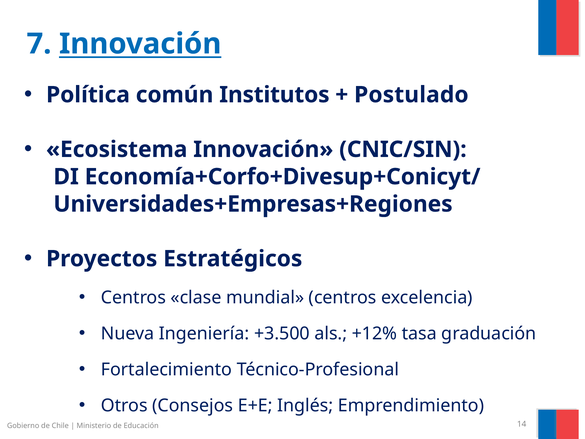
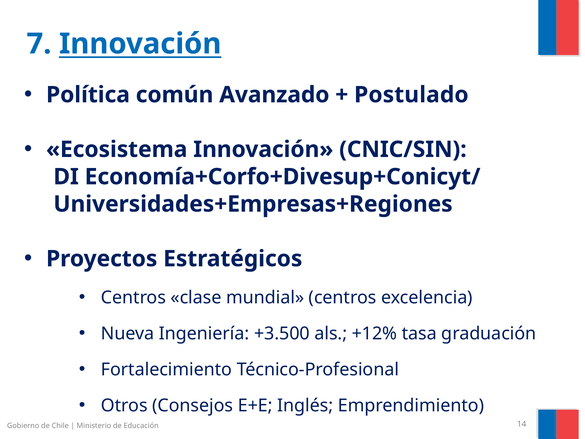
Institutos: Institutos -> Avanzado (274, 95)
